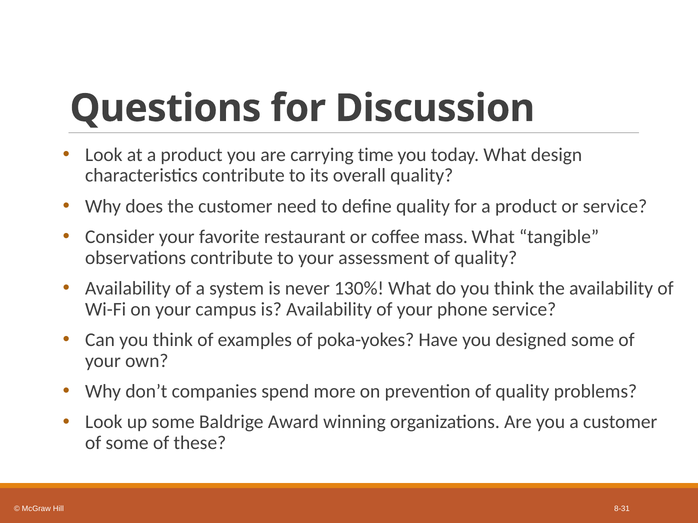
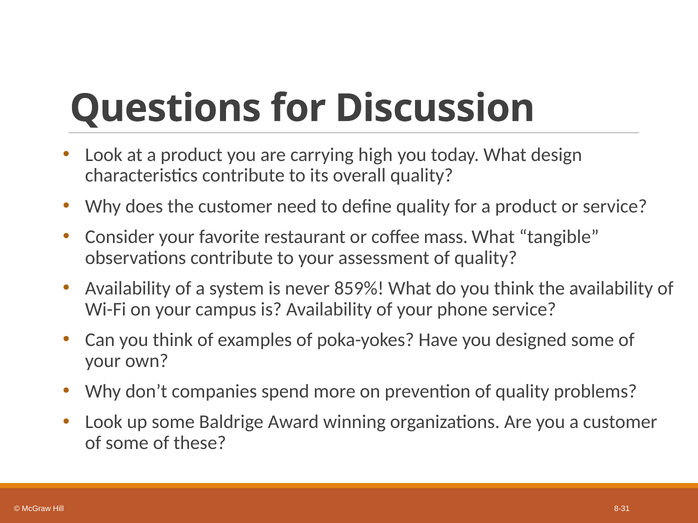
time: time -> high (376, 155)
130%: 130% -> 859% (359, 289)
